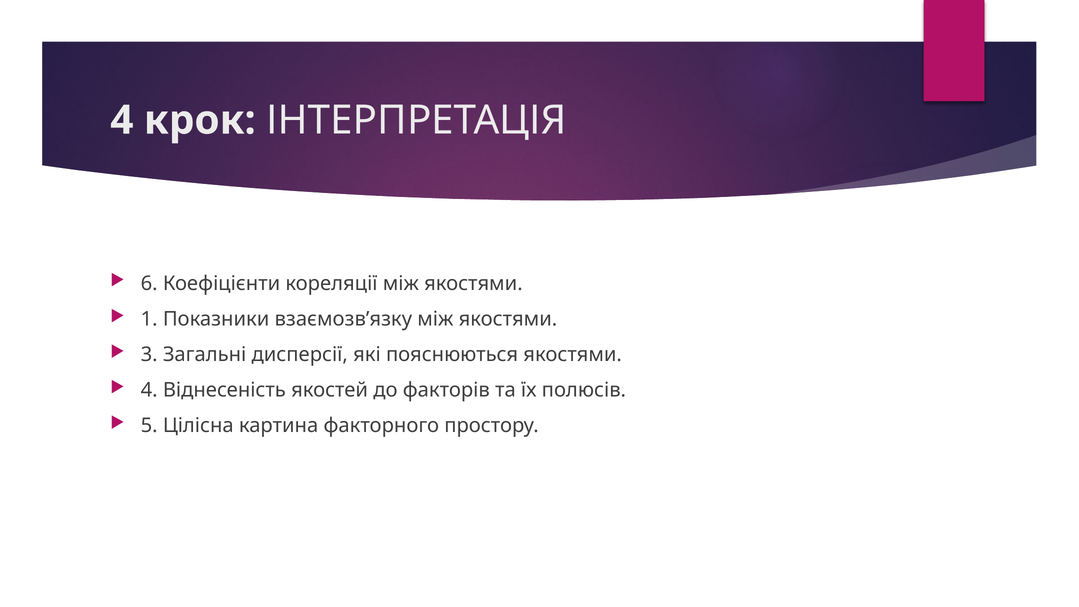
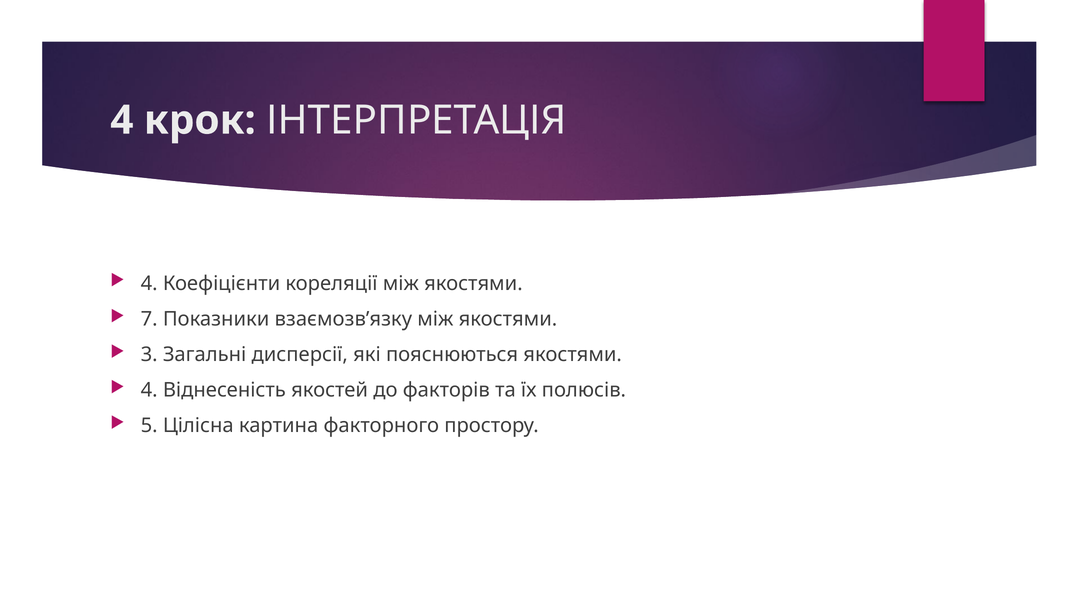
6: 6 -> 4 (149, 284)
1: 1 -> 7 (149, 319)
